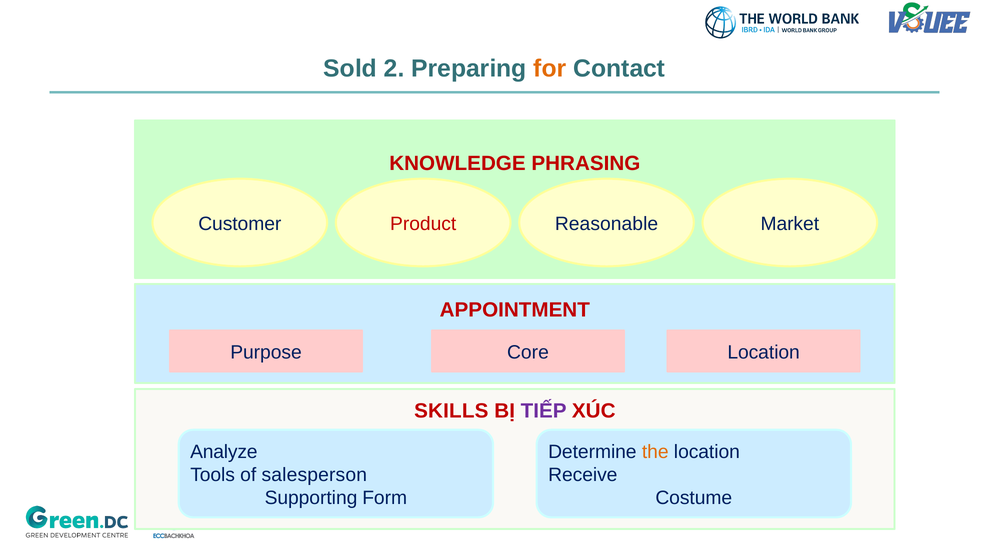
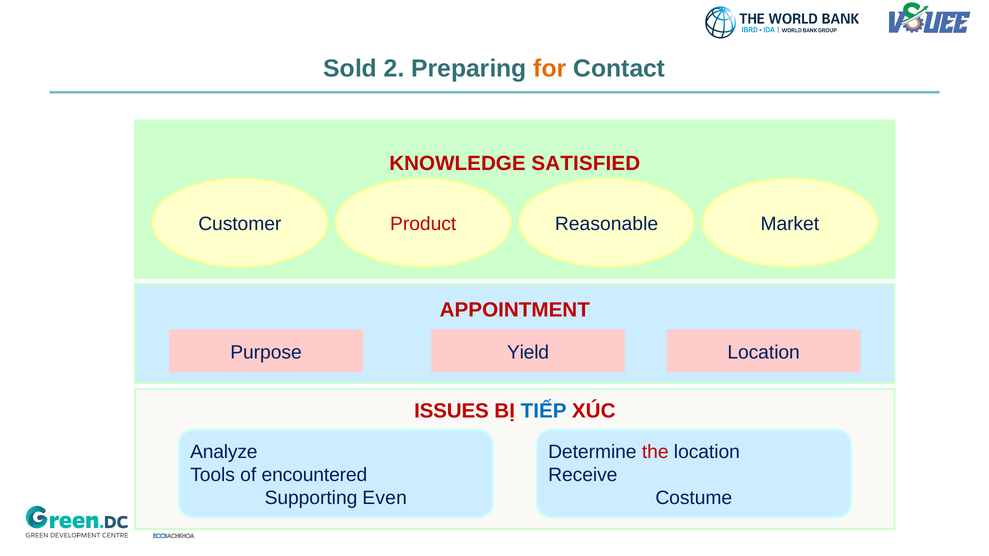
PHRASING: PHRASING -> SATISFIED (586, 164)
Core: Core -> Yield (528, 352)
SKILLS: SKILLS -> ISSUES (451, 411)
TIẾP colour: purple -> blue (544, 411)
the colour: orange -> red (655, 452)
salesperson: salesperson -> encountered (314, 475)
Form: Form -> Even (385, 498)
